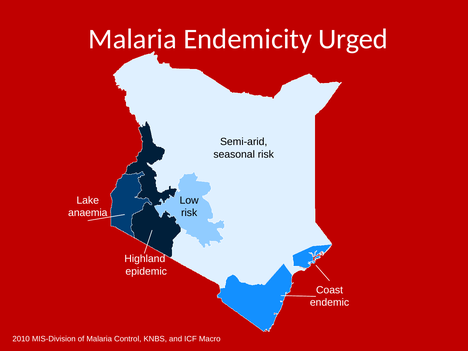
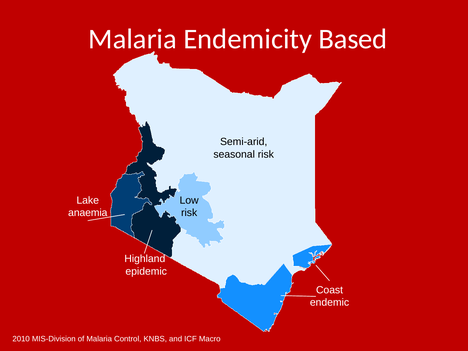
Urged: Urged -> Based (353, 39)
